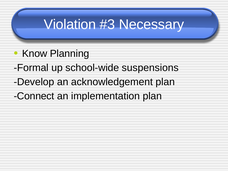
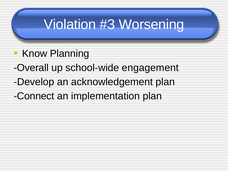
Necessary: Necessary -> Worsening (151, 24)
Formal: Formal -> Overall (31, 68)
suspensions: suspensions -> engagement (150, 68)
